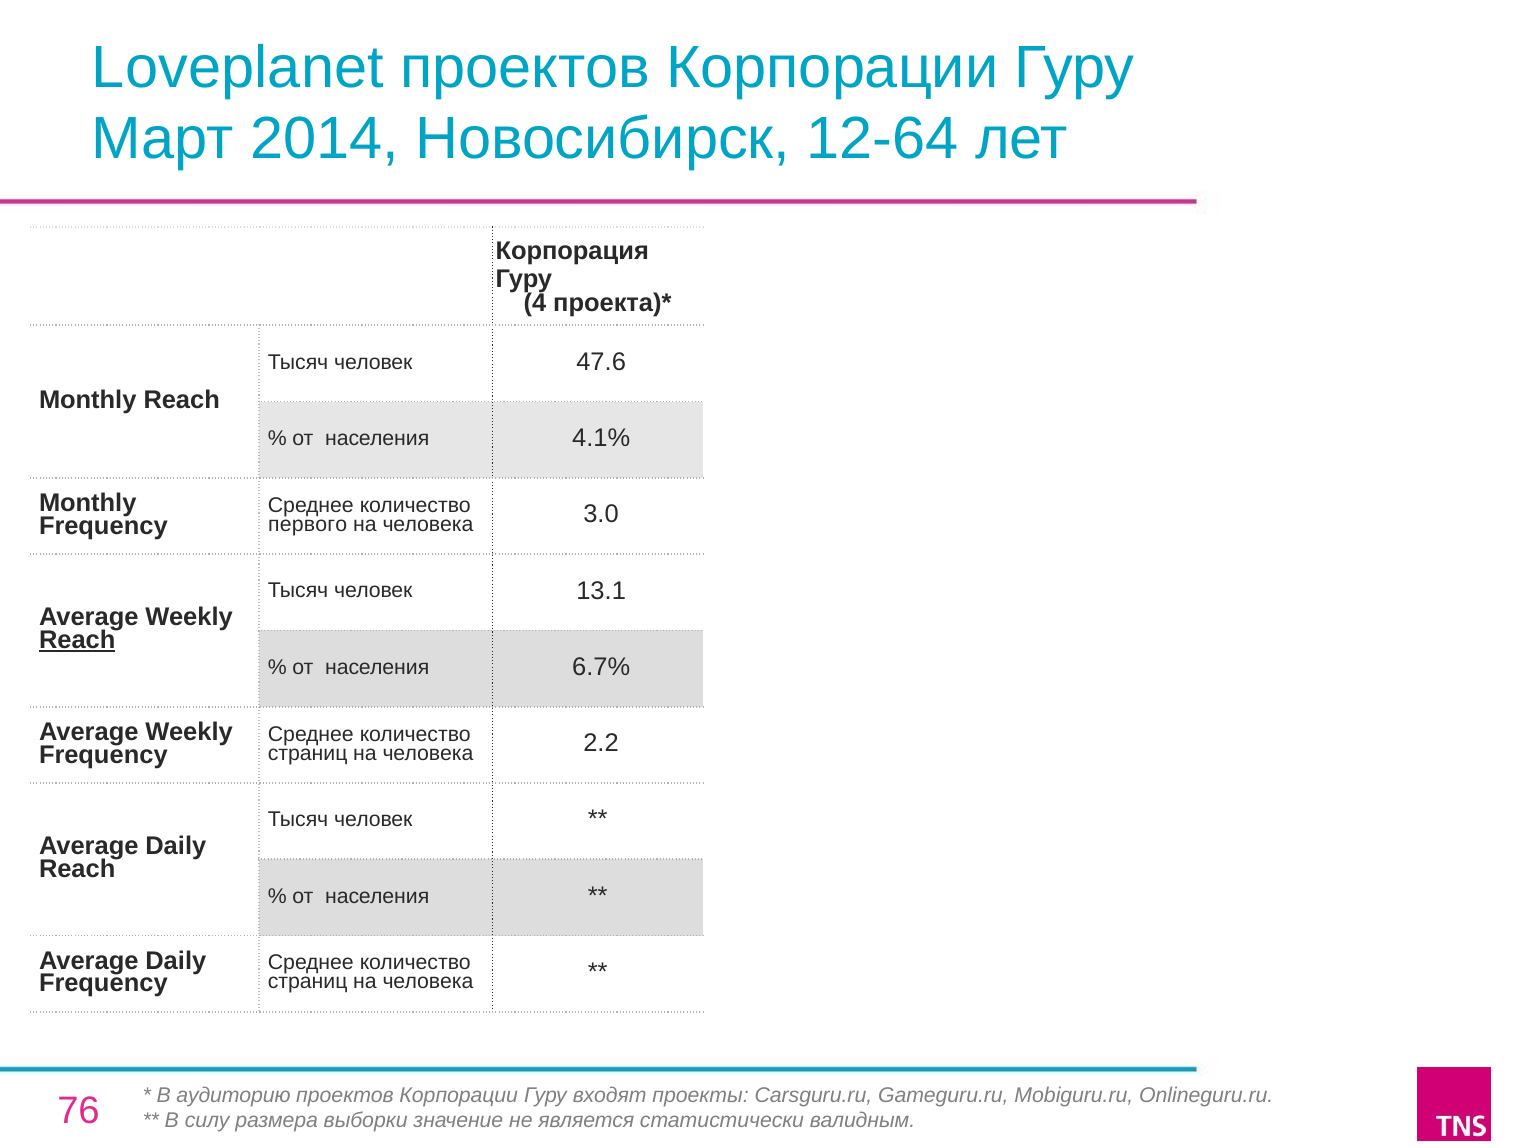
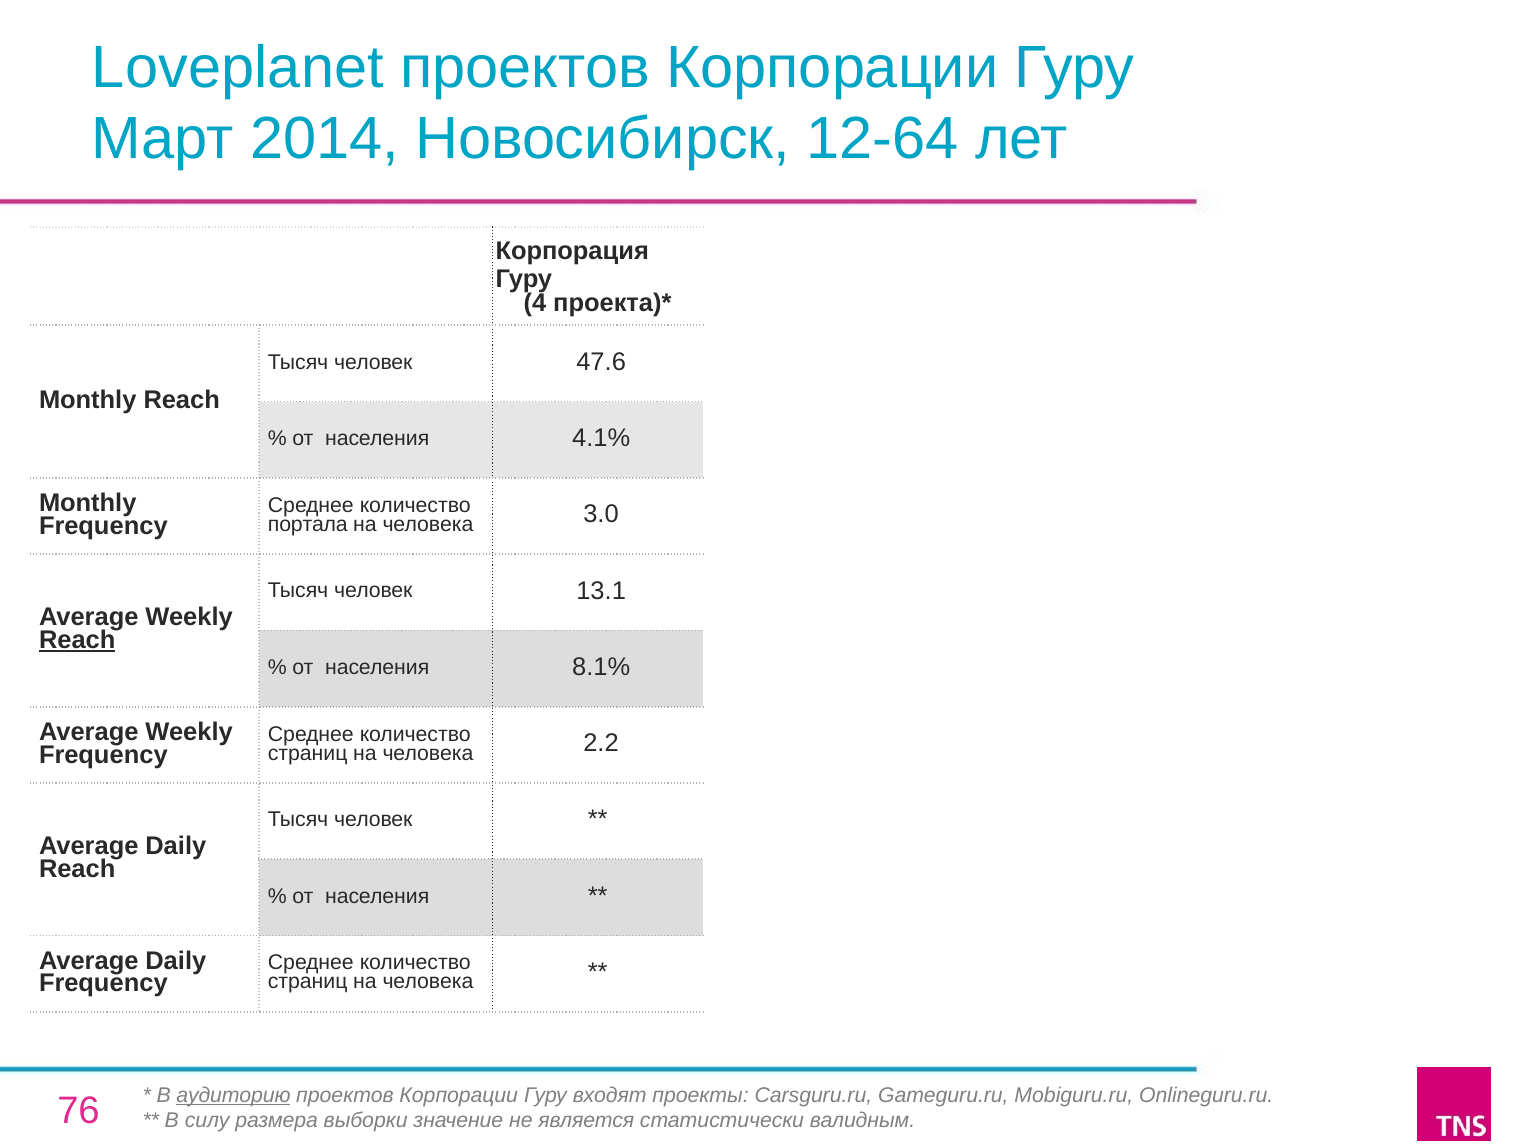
первого: первого -> портала (308, 524)
6.7%: 6.7% -> 8.1% (601, 667)
аудиторию underline: none -> present (233, 1095)
